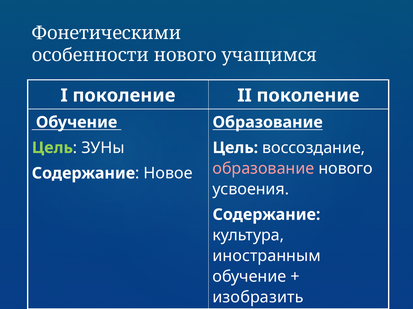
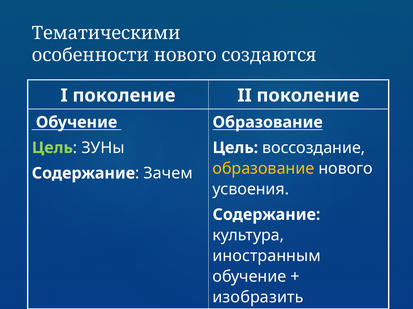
Фонетическими: Фонетическими -> Тематическими (106, 33)
учащимся: учащимся -> создаются (269, 55)
образование colour: pink -> yellow (263, 169)
Новое: Новое -> Зачем (168, 174)
